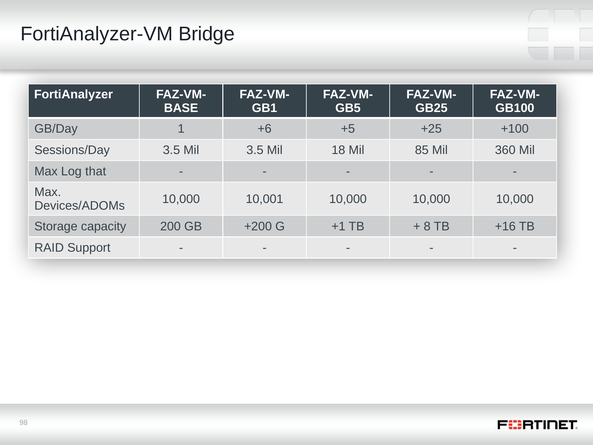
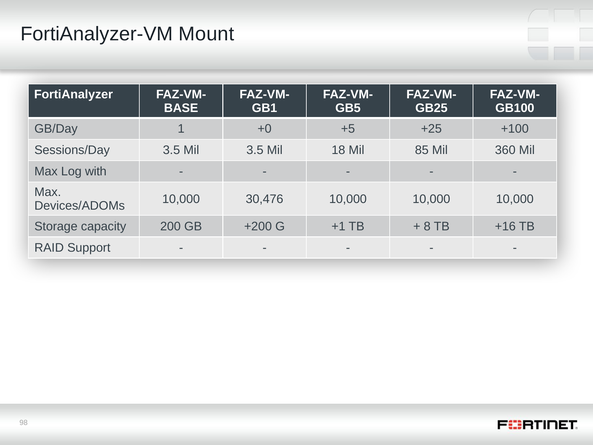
Bridge: Bridge -> Mount (206, 34)
+6: +6 -> +0 (265, 129)
that: that -> with (96, 171)
10,001: 10,001 -> 30,476 (265, 199)
